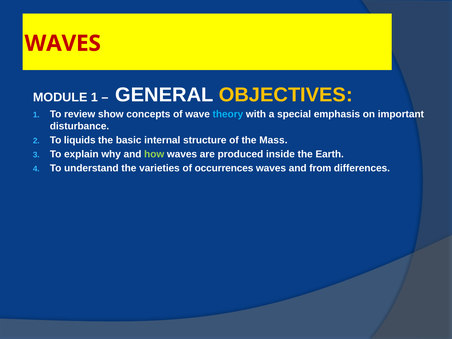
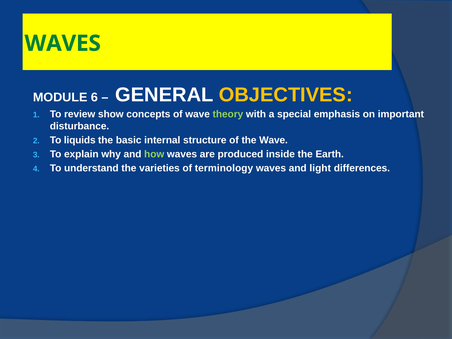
WAVES colour: red -> green (63, 43)
MODULE 1: 1 -> 6 (94, 97)
theory colour: light blue -> light green (228, 114)
the Mass: Mass -> Wave (273, 140)
occurrences: occurrences -> terminology (224, 168)
from: from -> light (320, 168)
